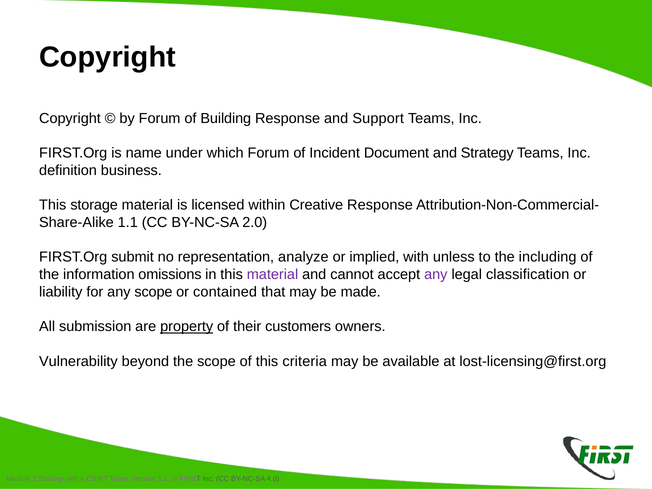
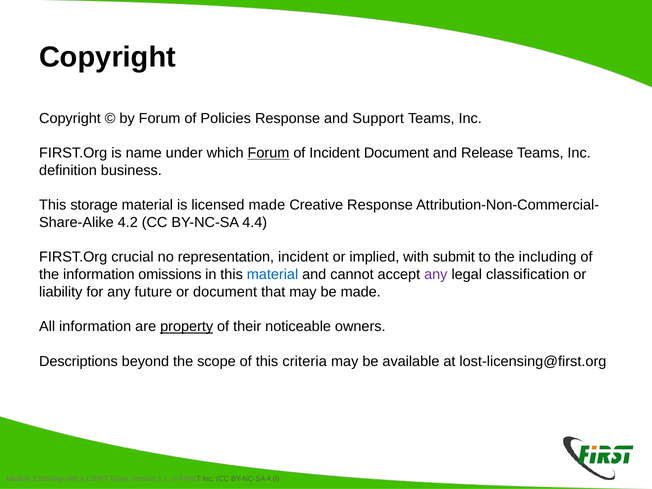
Building: Building -> Policies (226, 118)
Forum underline: none -> present (268, 153)
Strategy: Strategy -> Release (487, 153)
licensed within: within -> made (267, 205)
1.1: 1.1 -> 4.2 (128, 222)
2.0: 2.0 -> 4.4 (255, 222)
submit: submit -> crucial (132, 257)
representation analyze: analyze -> incident (303, 257)
unless: unless -> submit (454, 257)
material colour: purple -> blue (273, 275)
any scope: scope -> future (153, 292)
or contained: contained -> document (225, 292)
All submission: submission -> information (95, 327)
customers: customers -> noticeable (298, 327)
Vulnerability: Vulnerability -> Descriptions (78, 361)
